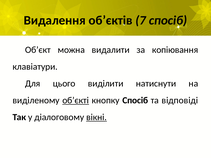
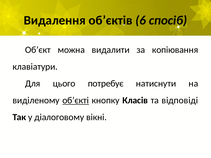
7: 7 -> 6 (141, 20)
виділити: виділити -> потребує (106, 84)
кнопку Спосіб: Спосіб -> Класів (135, 101)
вікні underline: present -> none (96, 117)
